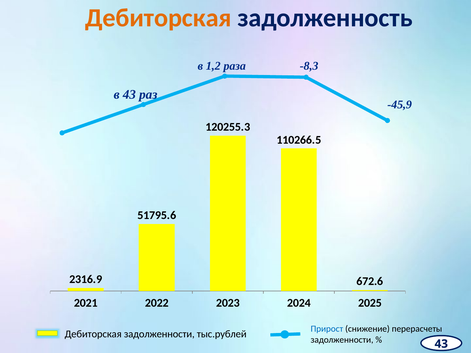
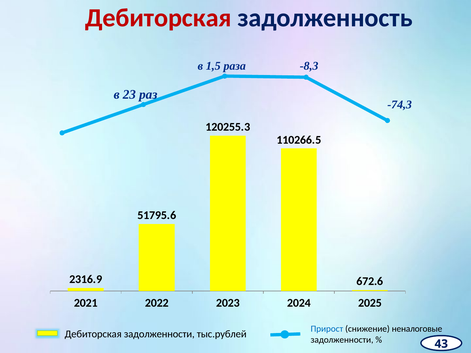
Дебиторская colour: orange -> red (158, 18)
1,2: 1,2 -> 1,5 (213, 66)
в 43: 43 -> 23 (129, 94)
-45,9: -45,9 -> -74,3 (400, 105)
перерасчеты: перерасчеты -> неналоговые (417, 329)
